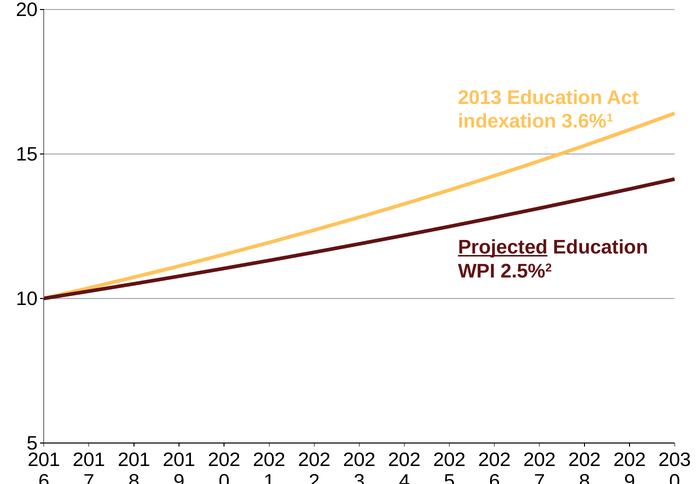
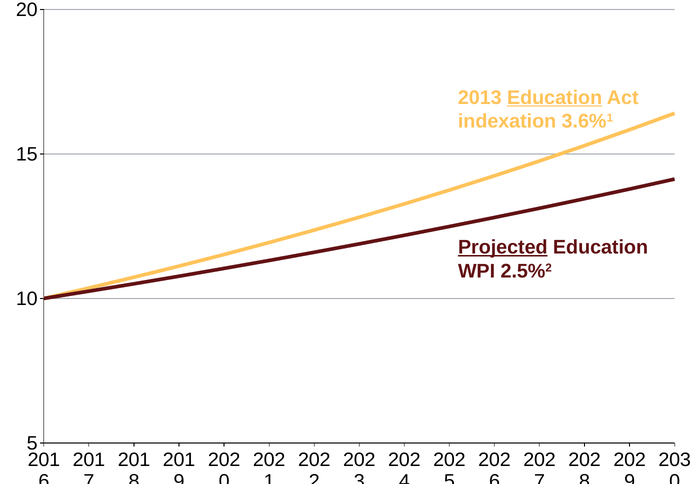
Education underline: none -> present (555, 98)
